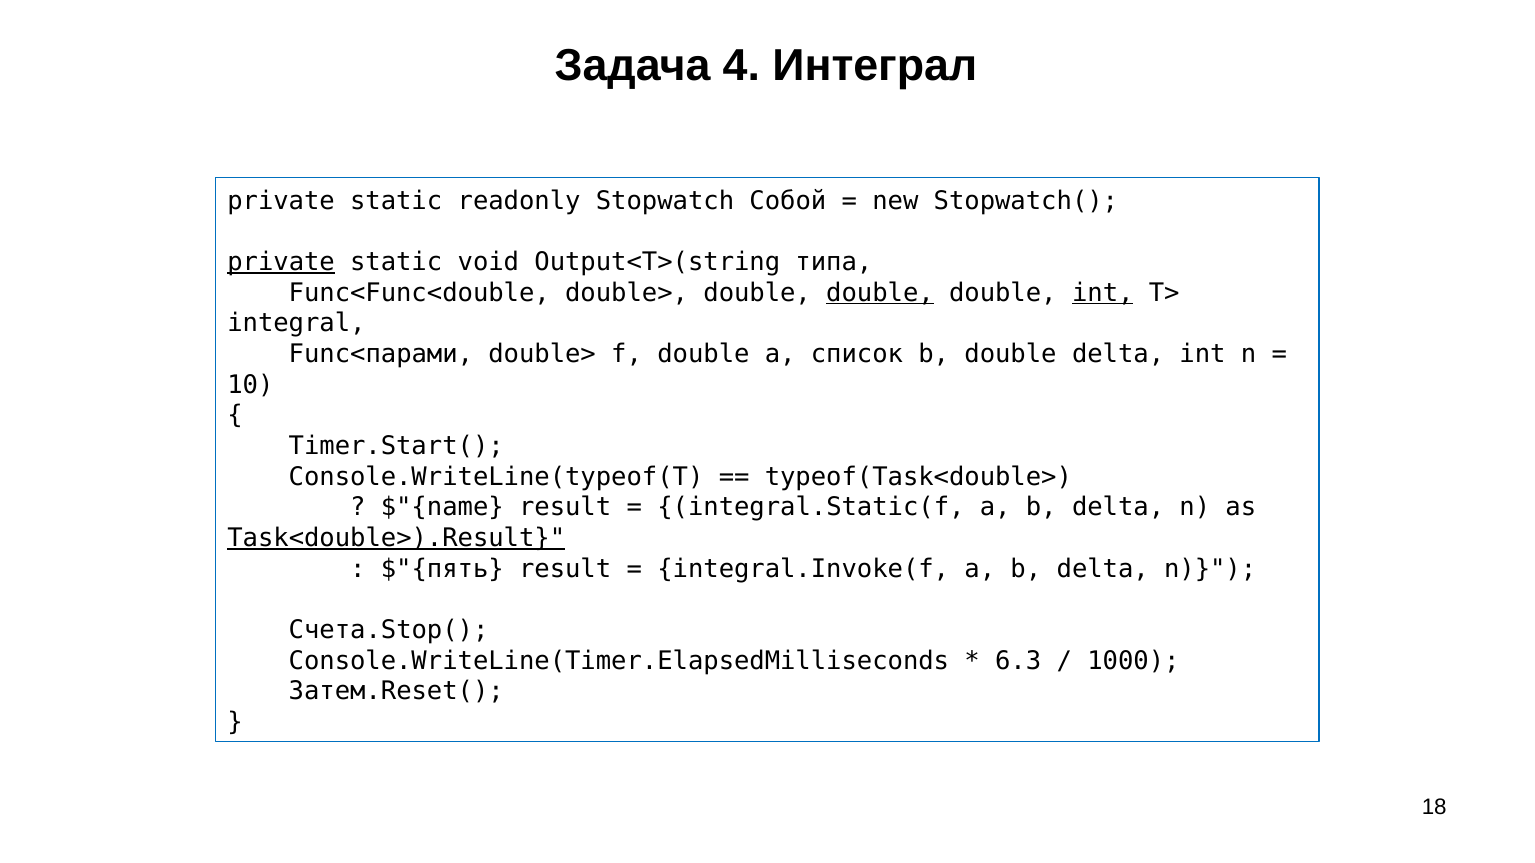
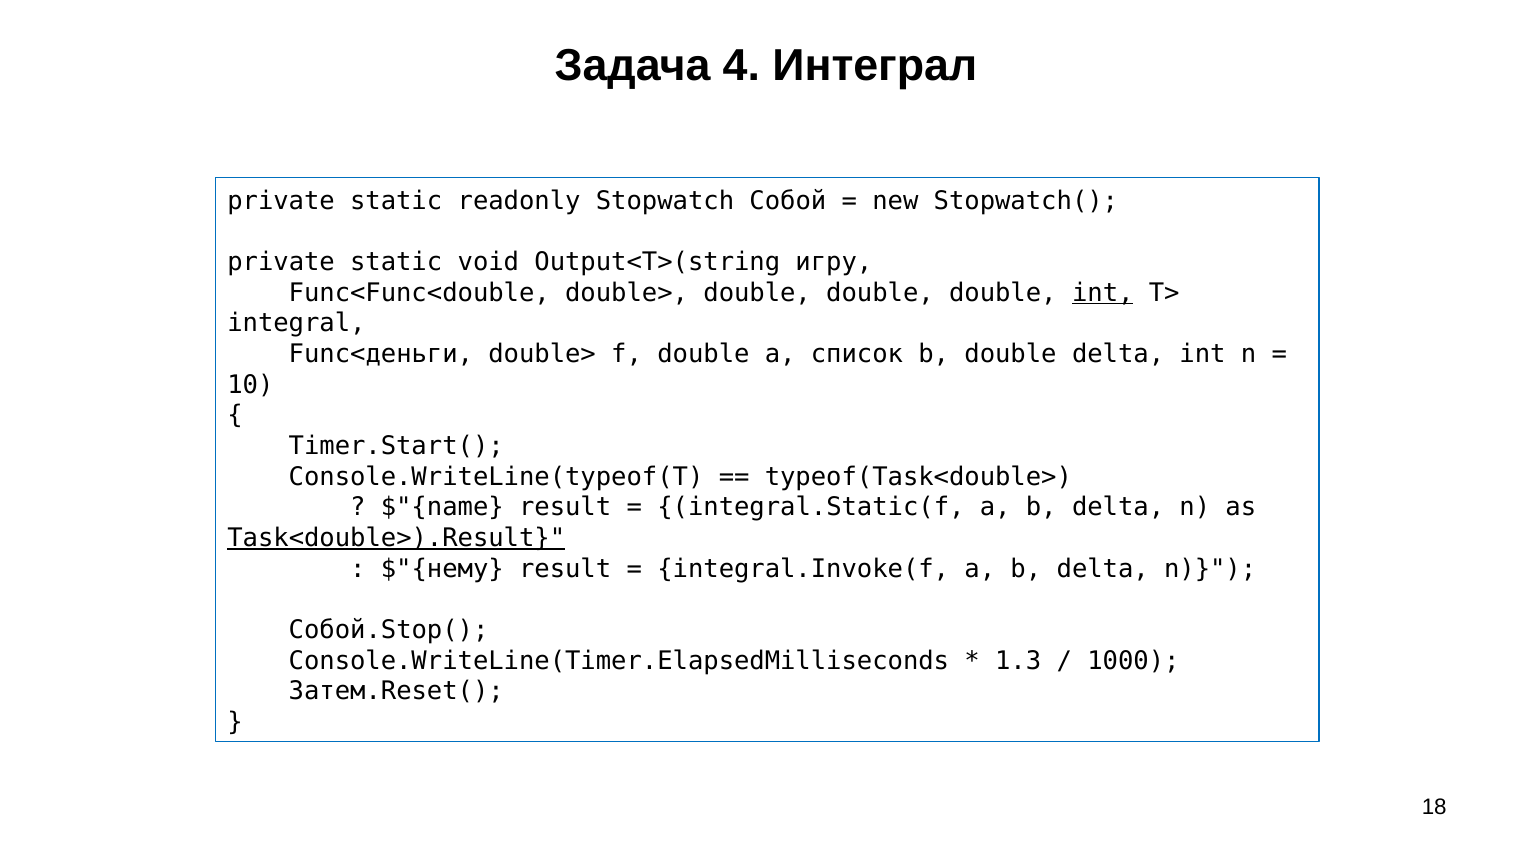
private underline: present -> none (281, 262)
типа: типа -> игру (834, 262)
double underline: present -> none (880, 293)
Func<парами: Func<парами -> Func<деньги (381, 354)
$"{пять: $"{пять -> $"{нему (442, 569)
Счета.Stop(: Счета.Stop( -> Собой.Stop( (389, 630)
6.3: 6.3 -> 1.3 (1018, 661)
